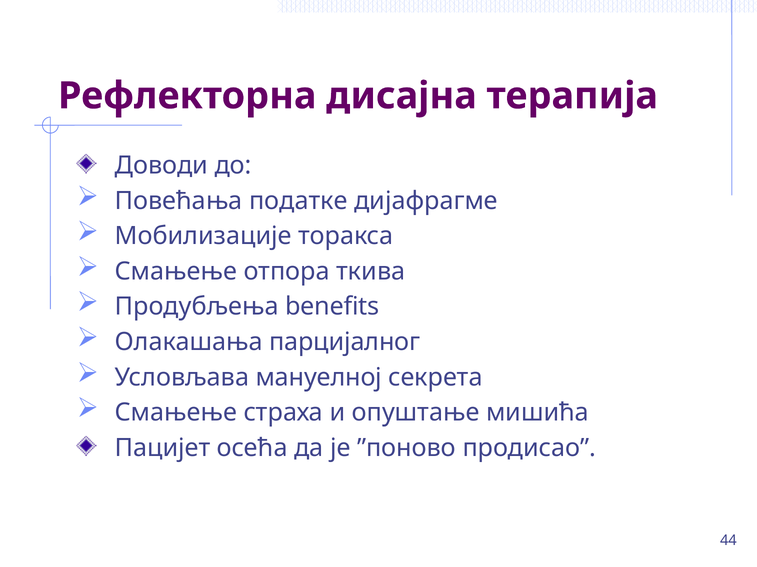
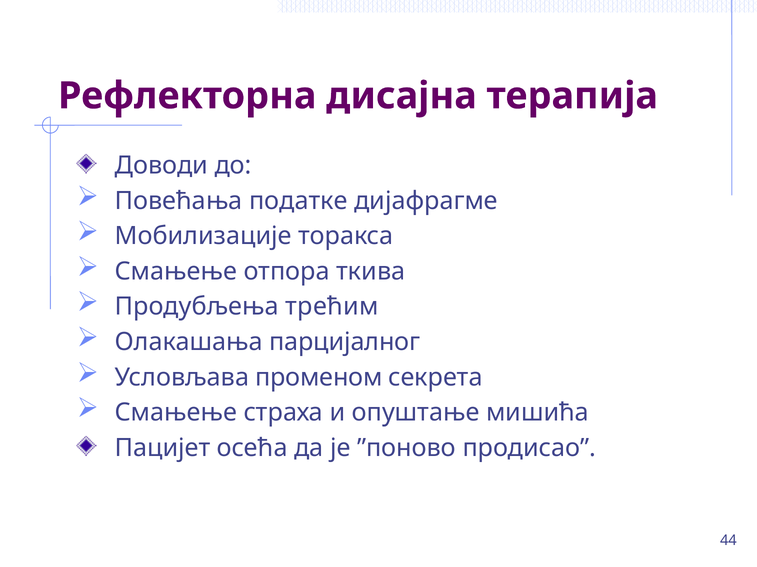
benefits: benefits -> трећим (332, 307)
мануелној: мануелној -> променом (319, 378)
